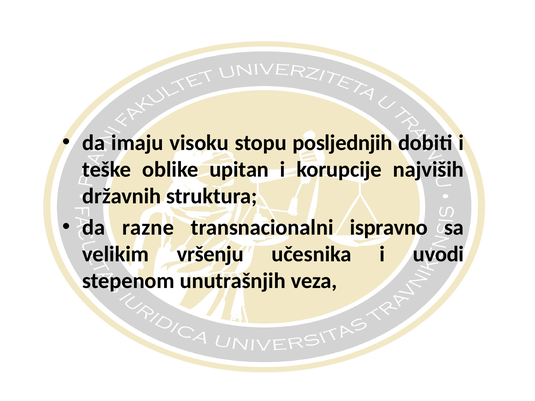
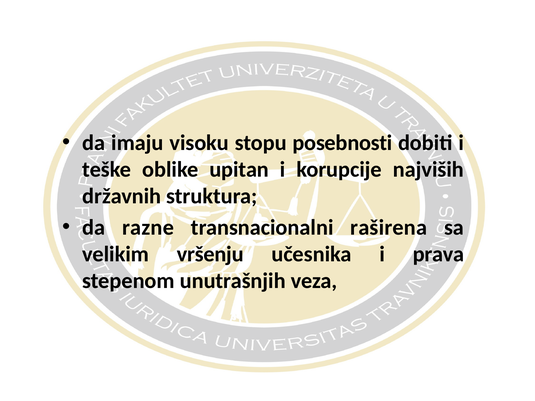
posljednjih: posljednjih -> posebnosti (342, 143)
ispravno: ispravno -> raširena (389, 228)
uvodi: uvodi -> prava (439, 254)
